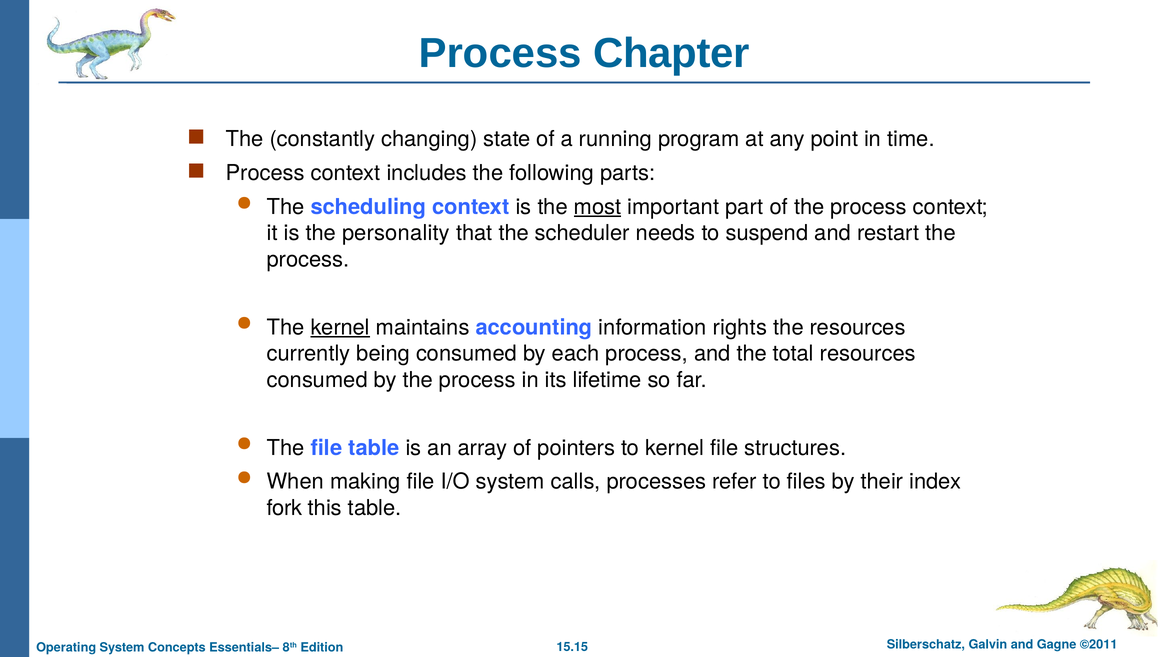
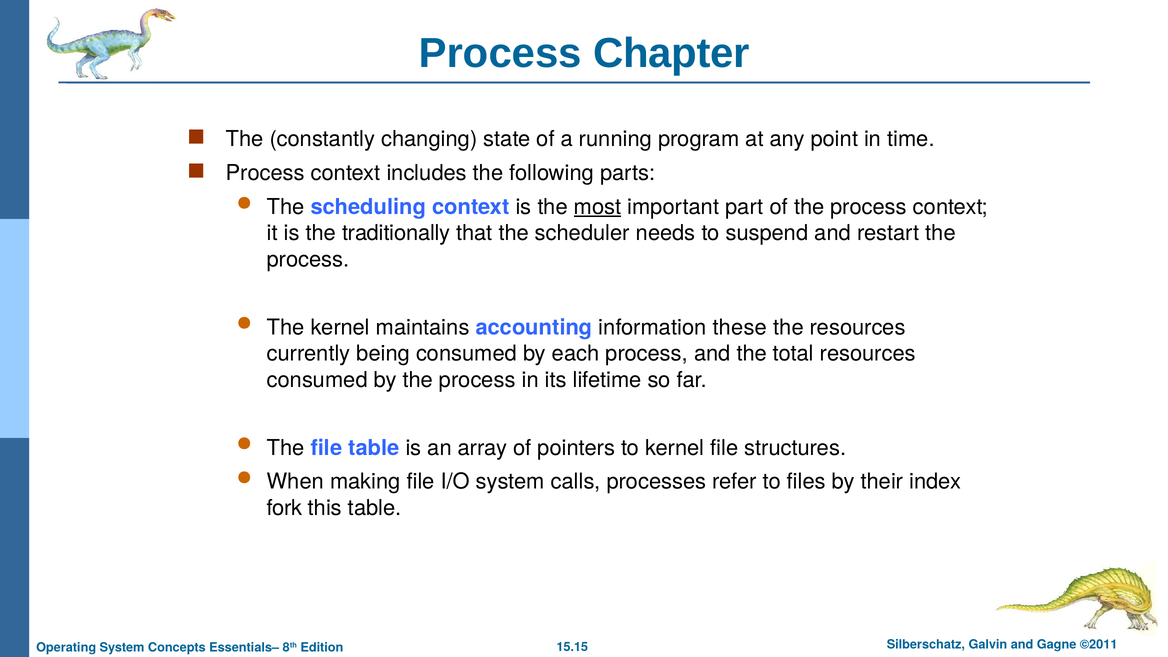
personality: personality -> traditionally (396, 233)
kernel underline: present -> none (340, 327)
rights: rights -> these (740, 327)
